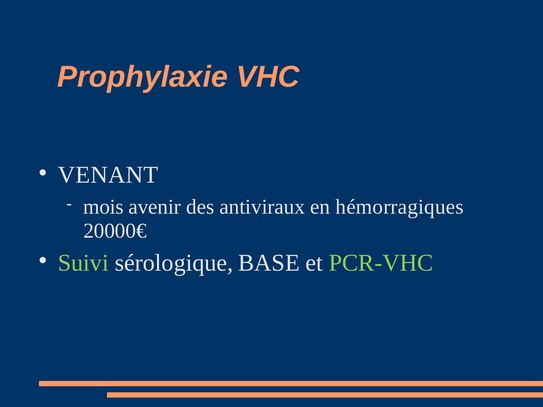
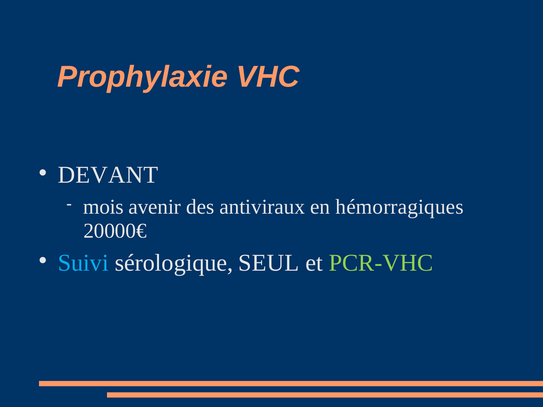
VENANT: VENANT -> DEVANT (108, 175)
Suivi colour: light green -> light blue (83, 263)
BASE: BASE -> SEUL (269, 263)
